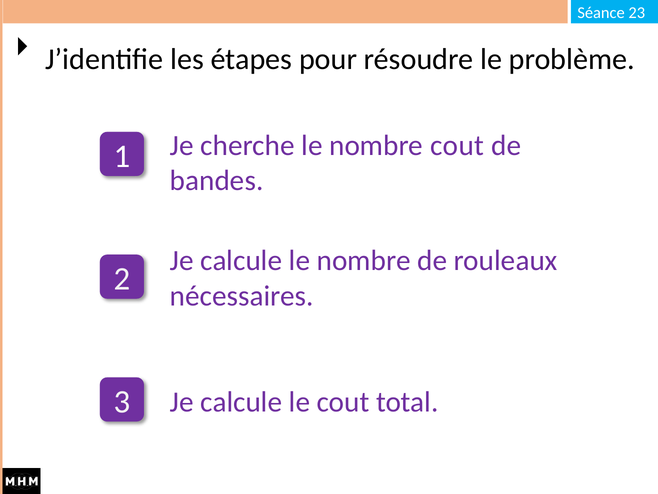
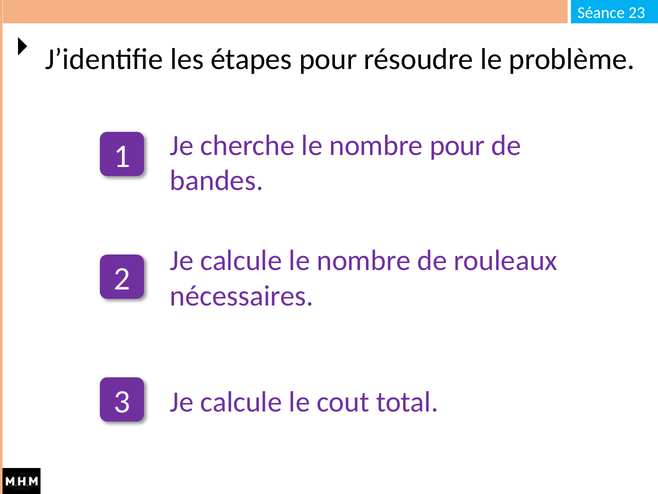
nombre cout: cout -> pour (457, 145)
